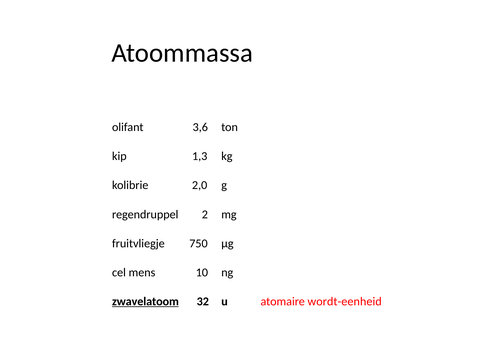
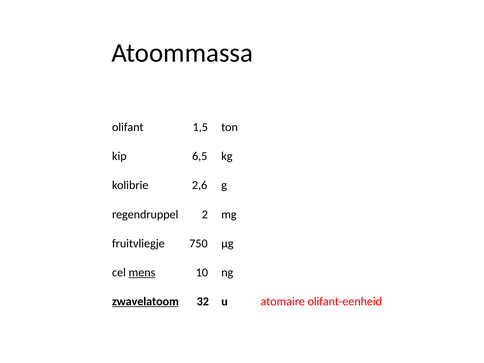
3,6: 3,6 -> 1,5 (200, 127)
1,3: 1,3 -> 6,5 (200, 156)
2,0: 2,0 -> 2,6 (200, 185)
mens underline: none -> present (142, 272)
wordt-eenheid: wordt-eenheid -> olifant-eenheid (345, 301)
